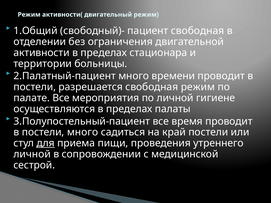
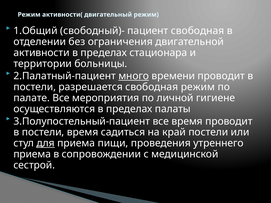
много underline: none -> present (134, 76)
постели много: много -> время (83, 132)
личной: личной -> приема (32, 154)
